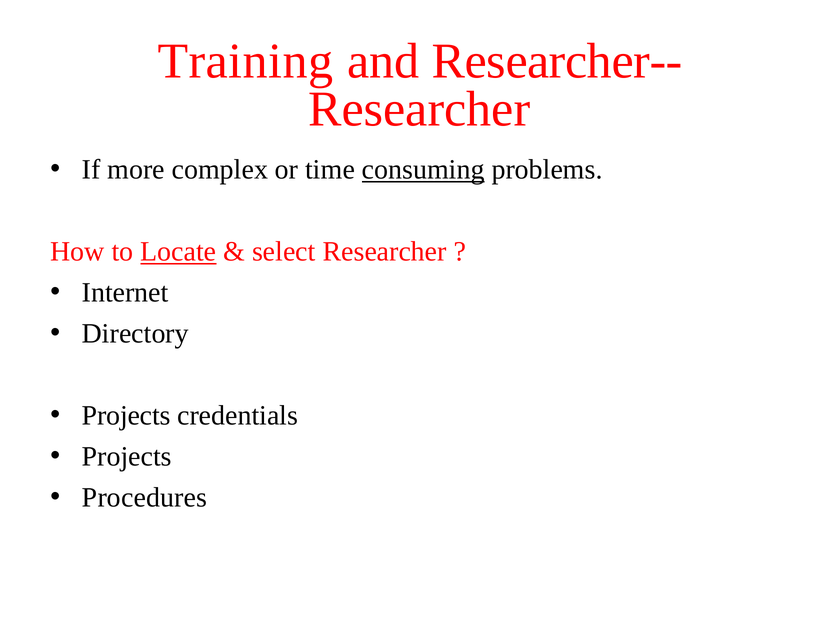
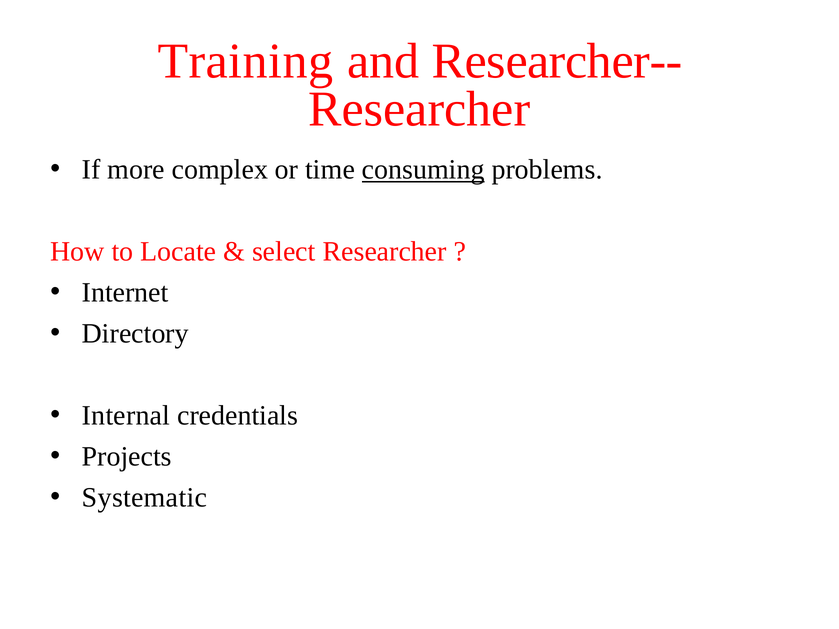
Locate underline: present -> none (178, 252)
Projects: Projects -> Internal (126, 416)
Procedures: Procedures -> Systematic (144, 498)
